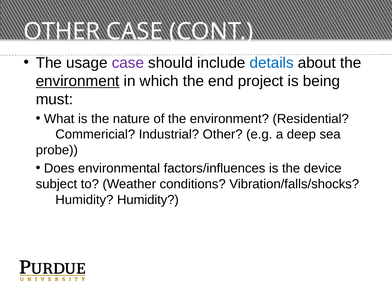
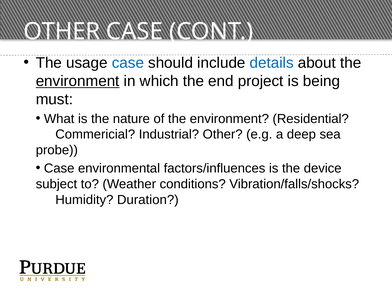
case colour: purple -> blue (128, 63)
Does: Does -> Case (59, 168)
Humidity Humidity: Humidity -> Duration (148, 200)
